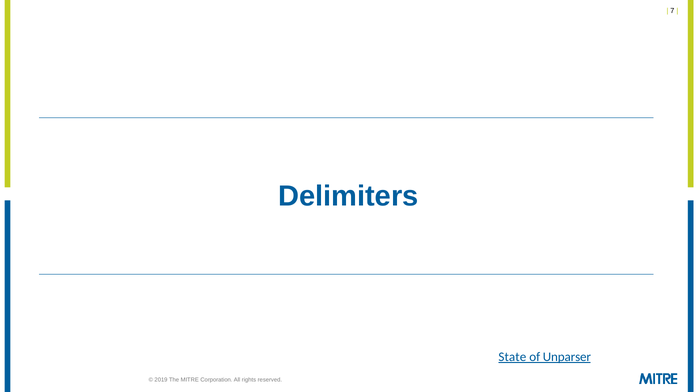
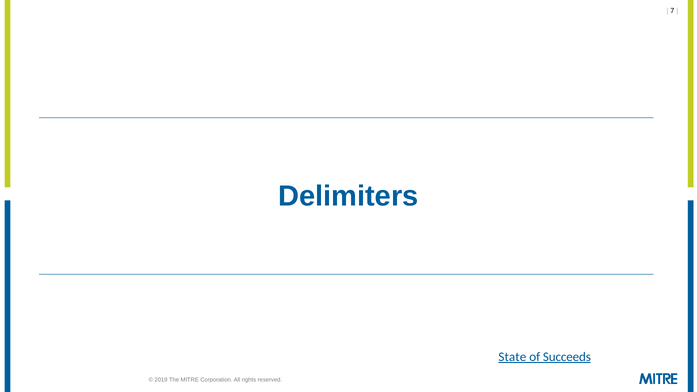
Unparser: Unparser -> Succeeds (567, 357)
